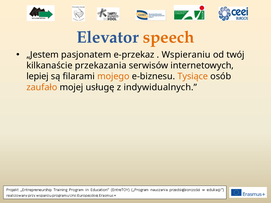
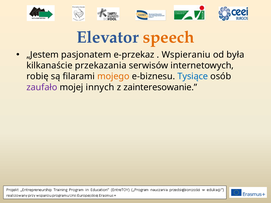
twój: twój -> była (235, 55)
lepiej: lepiej -> robię (38, 77)
Tysiące colour: orange -> blue (193, 77)
zaufało colour: orange -> purple (42, 87)
usługę: usługę -> innych (100, 87)
indywidualnych: indywidualnych -> zainteresowanie (160, 87)
